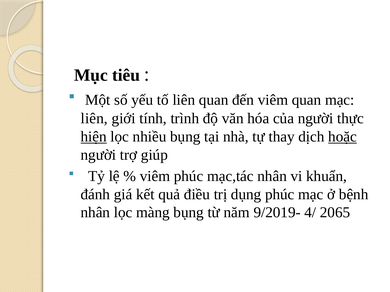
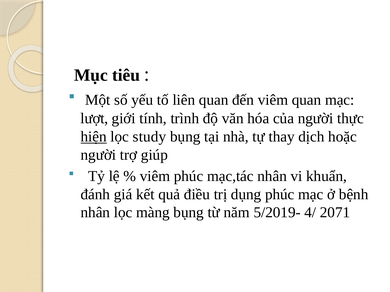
liên: liên -> lượt (94, 119)
nhiều: nhiều -> study (149, 137)
hoặc underline: present -> none (343, 137)
9/2019-: 9/2019- -> 5/2019- (277, 213)
2065: 2065 -> 2071 (335, 213)
